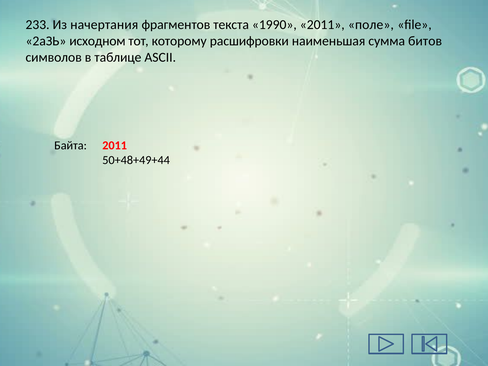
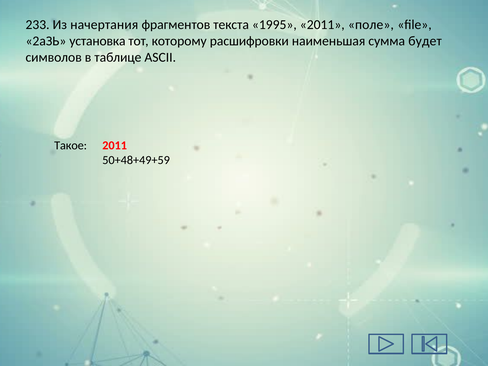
1990: 1990 -> 1995 (274, 25)
исходном: исходном -> установка (97, 41)
битов: битов -> будет (425, 41)
Байта: Байта -> Такое (71, 146)
50+48+49+44: 50+48+49+44 -> 50+48+49+59 (136, 160)
